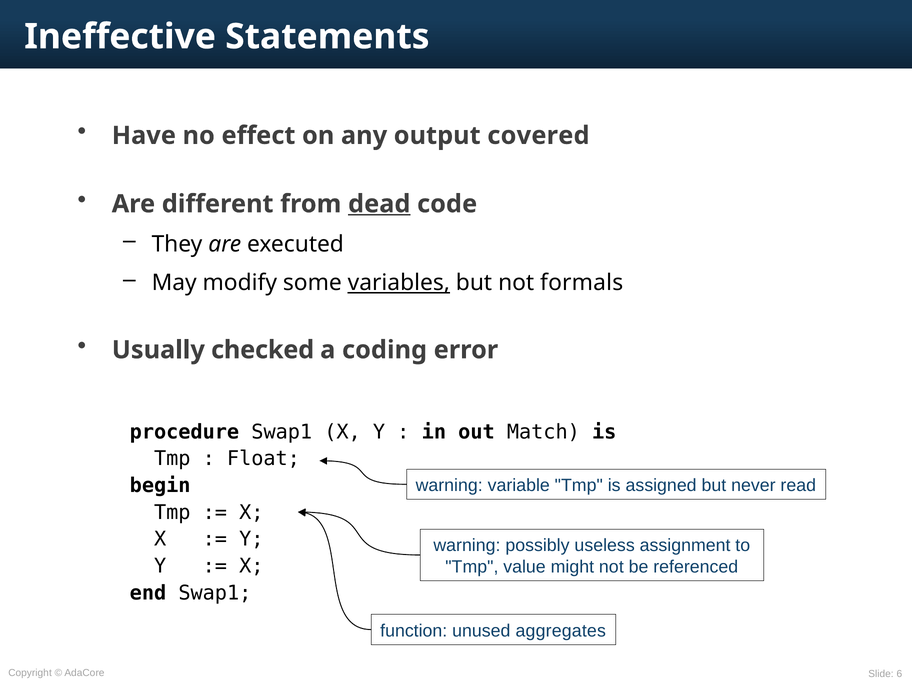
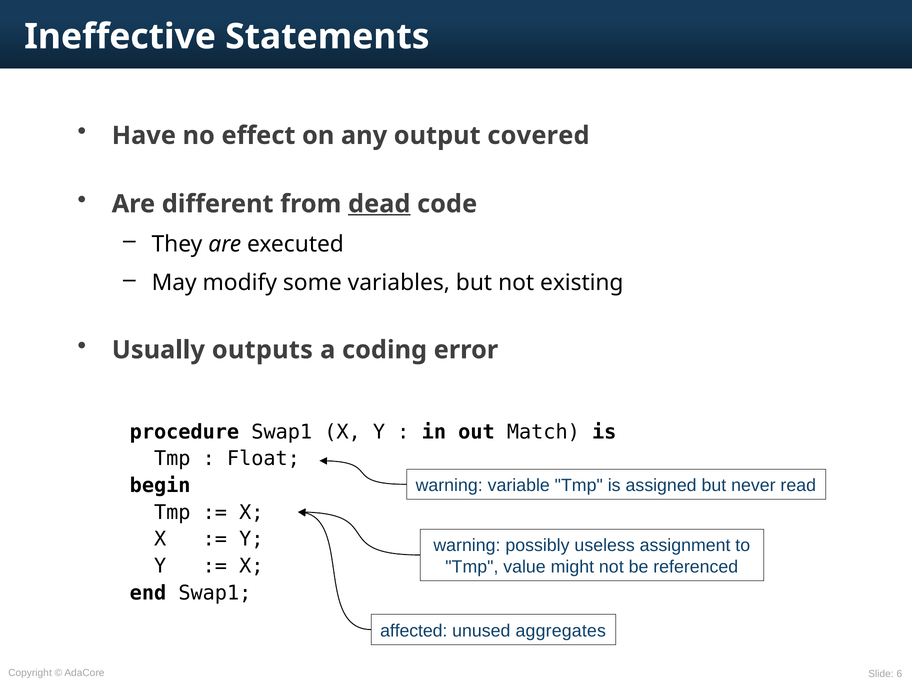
variables underline: present -> none (399, 283)
formals: formals -> existing (582, 283)
checked: checked -> outputs (262, 350)
function: function -> affected (414, 631)
